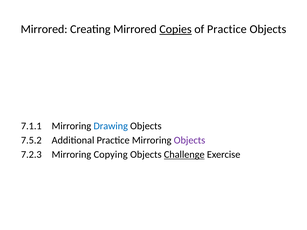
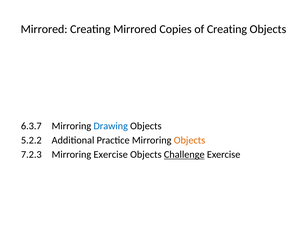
Copies underline: present -> none (176, 29)
of Practice: Practice -> Creating (227, 29)
7.1.1: 7.1.1 -> 6.3.7 (31, 126)
7.5.2: 7.5.2 -> 5.2.2 (31, 140)
Objects colour: purple -> orange (189, 140)
Mirroring Copying: Copying -> Exercise (111, 155)
